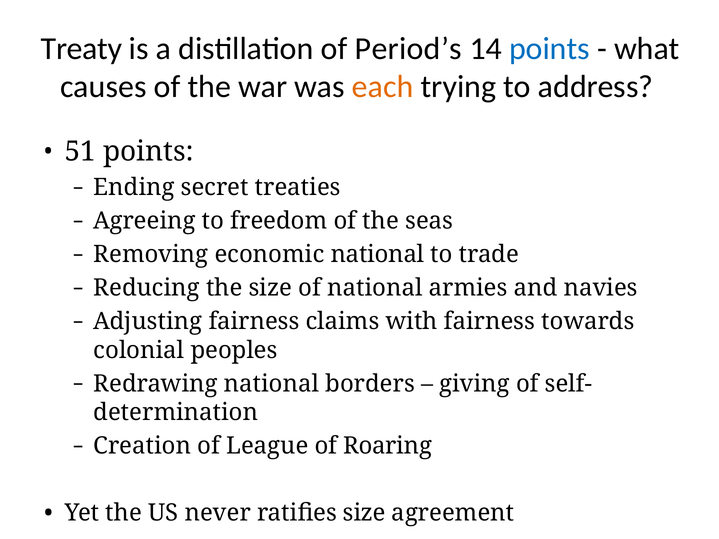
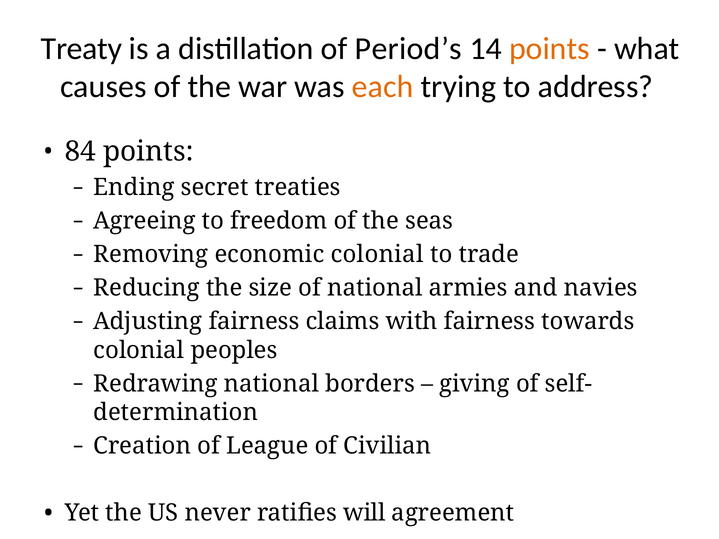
points colour: blue -> orange (549, 49)
51: 51 -> 84 (80, 152)
economic national: national -> colonial (377, 255)
Roaring: Roaring -> Civilian (387, 446)
ratifies size: size -> will (364, 513)
